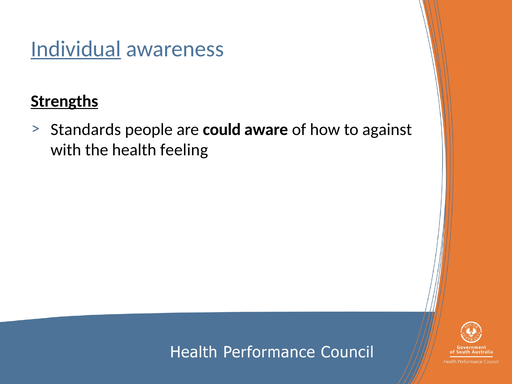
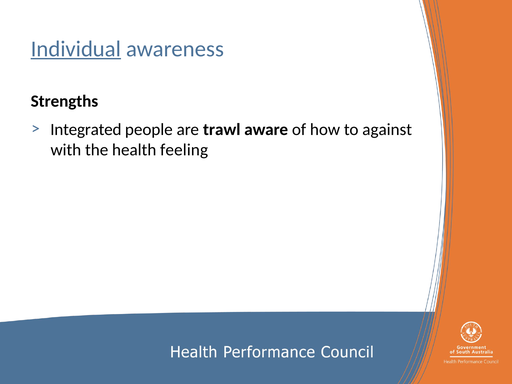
Strengths underline: present -> none (64, 101)
Standards: Standards -> Integrated (86, 129)
could: could -> trawl (222, 129)
